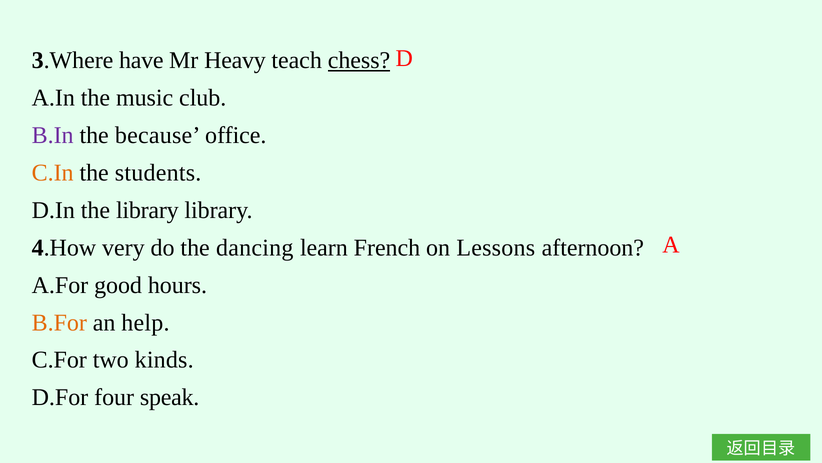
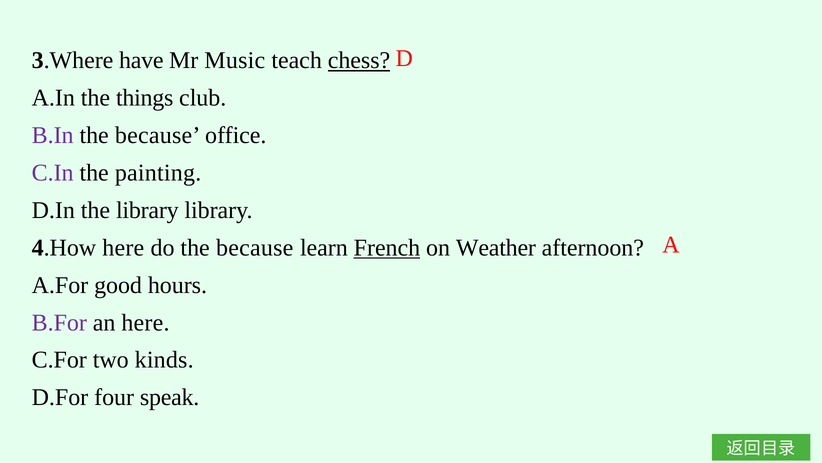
Heavy: Heavy -> Music (235, 60)
music: music -> things (145, 98)
C.In colour: orange -> purple (53, 173)
students: students -> painting (158, 173)
4.How very: very -> here (123, 247)
do the dancing: dancing -> because (255, 247)
French underline: none -> present (387, 247)
Lessons: Lessons -> Weather (496, 247)
B.For colour: orange -> purple (59, 322)
an help: help -> here (145, 322)
